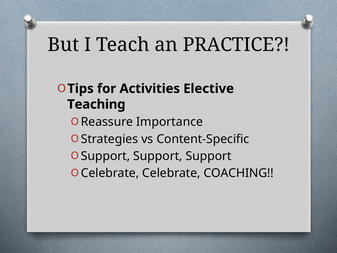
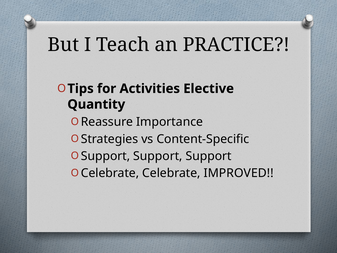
Teaching: Teaching -> Quantity (96, 104)
COACHING: COACHING -> IMPROVED (239, 173)
